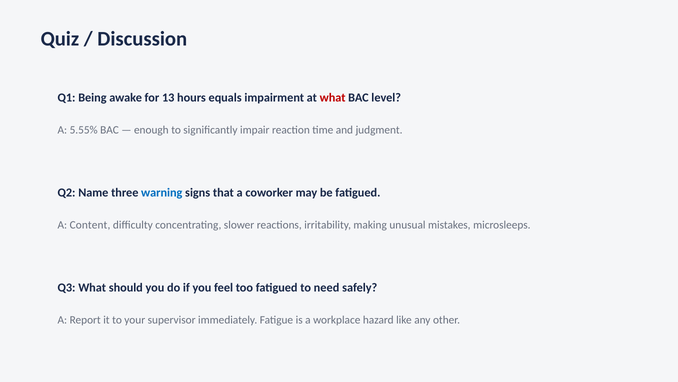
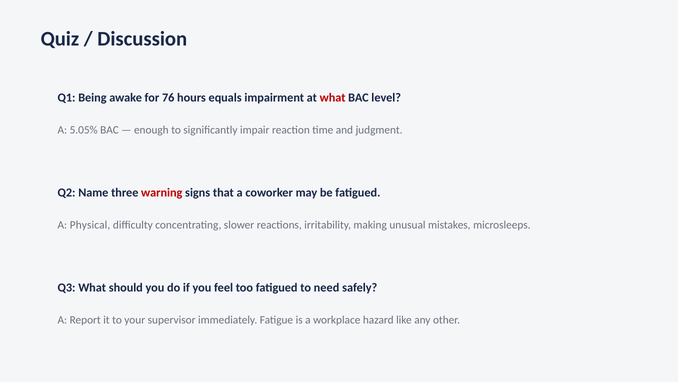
13: 13 -> 76 (168, 97)
5.55%: 5.55% -> 5.05% (84, 130)
warning colour: blue -> red (162, 192)
Content: Content -> Physical (90, 224)
